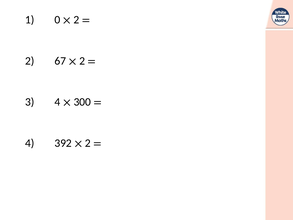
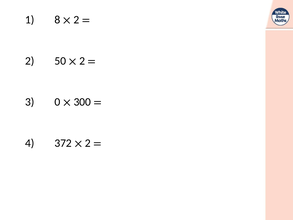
0: 0 -> 8 (57, 20)
67: 67 -> 50 (60, 61)
3 4: 4 -> 0 (57, 102)
392: 392 -> 372 (63, 143)
